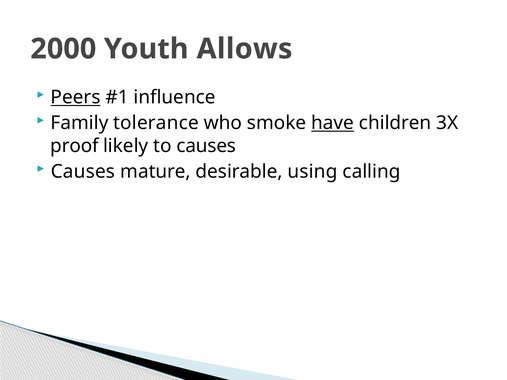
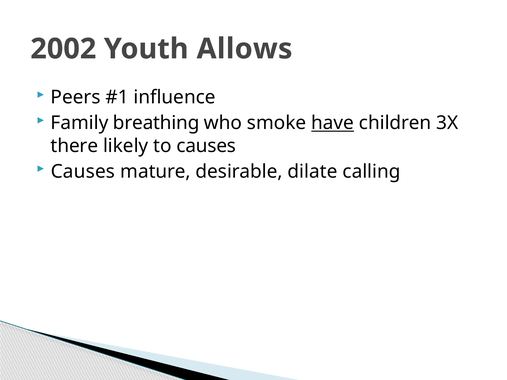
2000: 2000 -> 2002 (63, 49)
Peers underline: present -> none (76, 97)
tolerance: tolerance -> breathing (156, 123)
proof: proof -> there (74, 146)
using: using -> dilate (313, 172)
